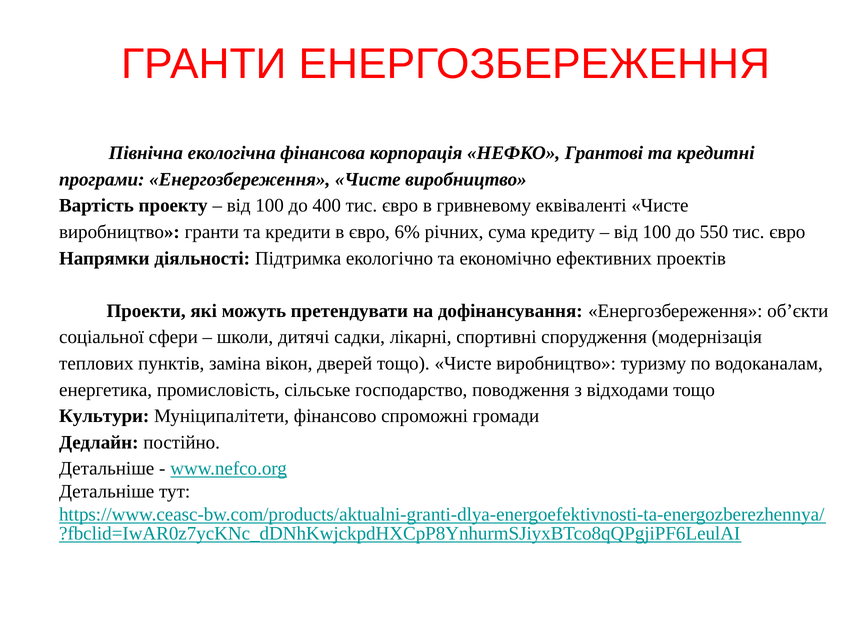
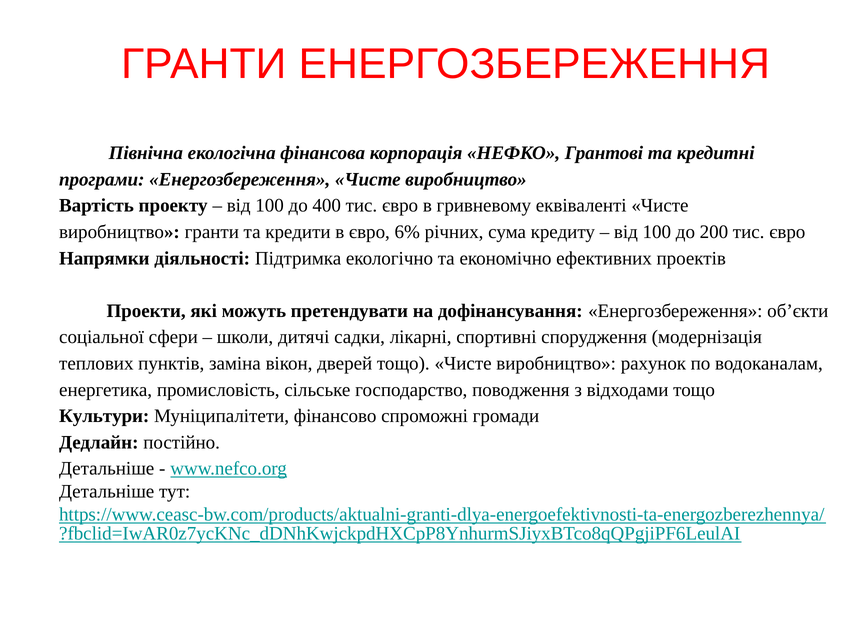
550: 550 -> 200 (714, 232)
туризму: туризму -> рахунок (653, 363)
